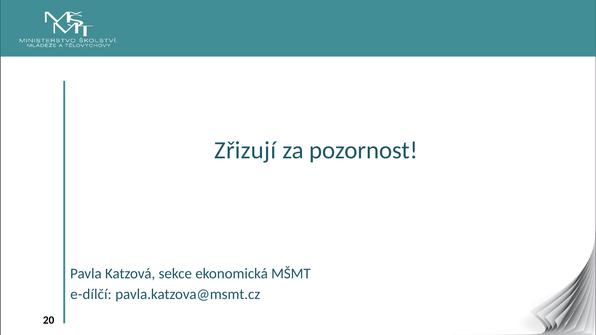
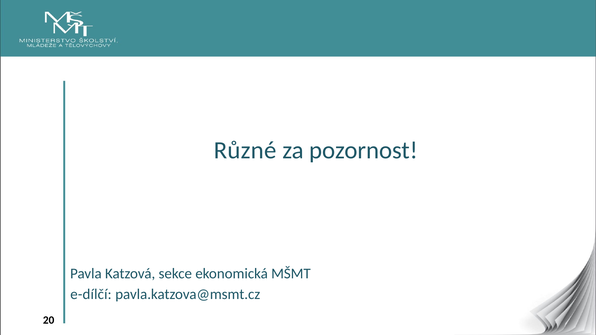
Zřizují: Zřizují -> Různé (245, 150)
